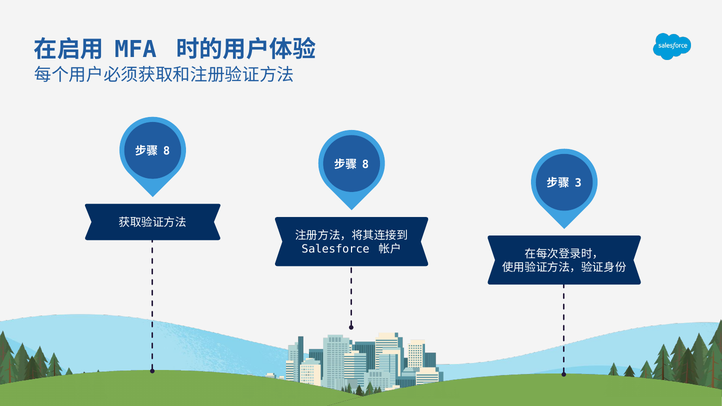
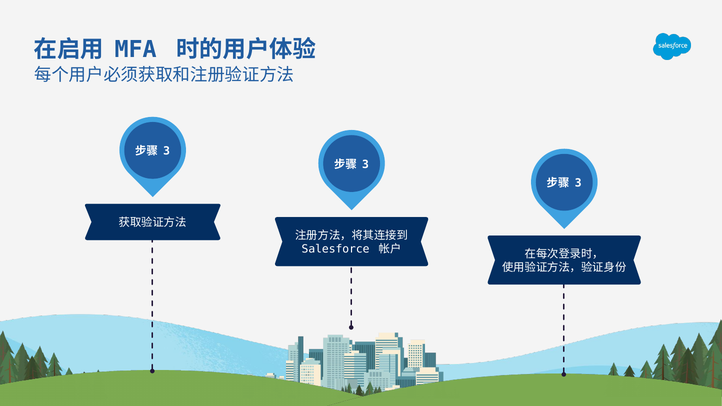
8: 8 -> 3 (167, 151)
8: 8 -> 3 (365, 164)
